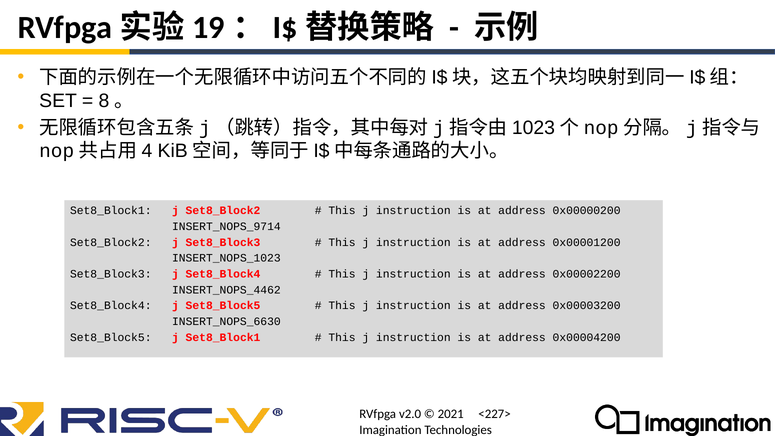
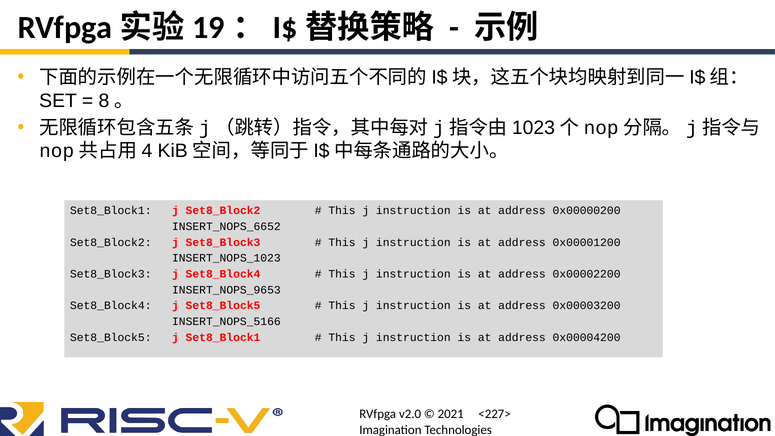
INSERT_NOPS_9714: INSERT_NOPS_9714 -> INSERT_NOPS_6652 (226, 226)
INSERT_NOPS_4462: INSERT_NOPS_4462 -> INSERT_NOPS_9653 (226, 290)
INSERT_NOPS_6630: INSERT_NOPS_6630 -> INSERT_NOPS_5166 (226, 321)
